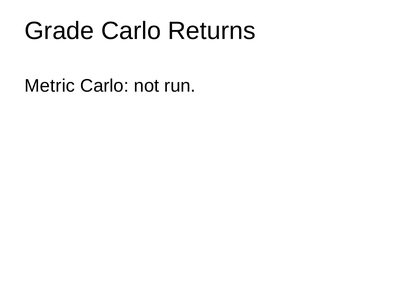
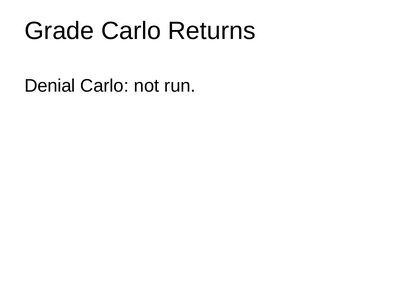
Metric: Metric -> Denial (50, 86)
